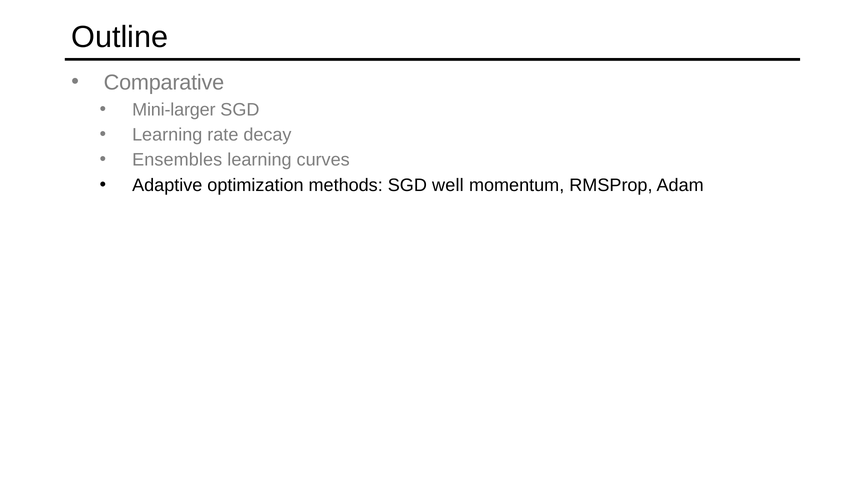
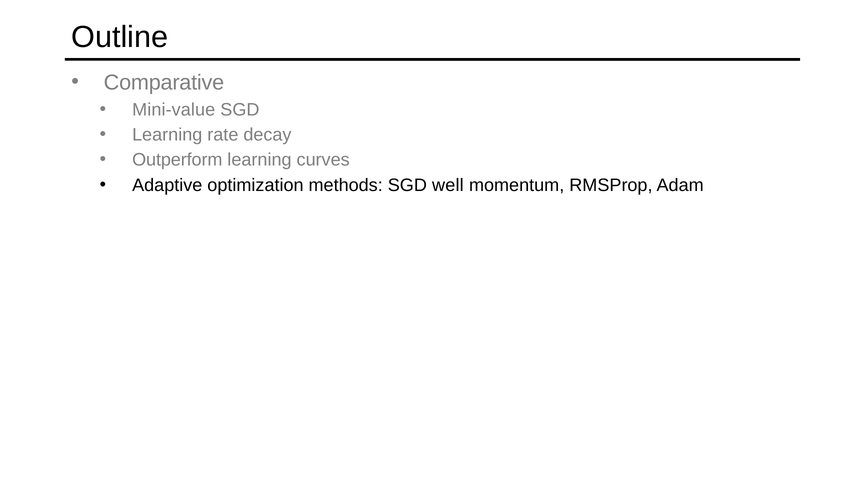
Mini-larger: Mini-larger -> Mini-value (174, 110)
Ensembles: Ensembles -> Outperform (177, 160)
